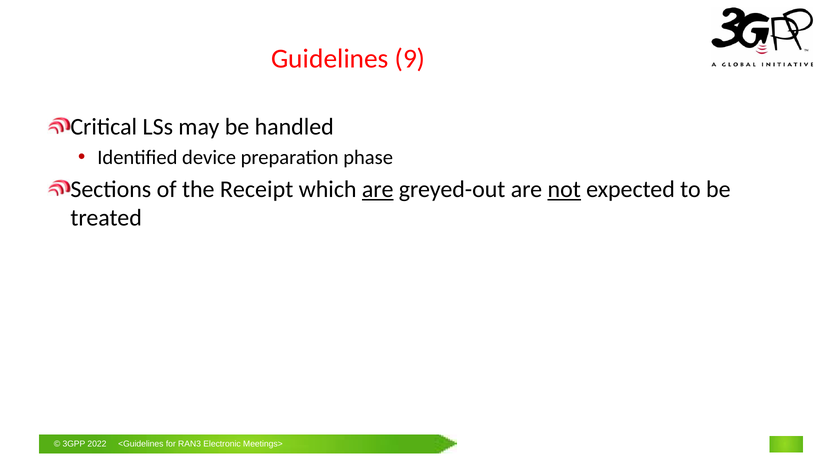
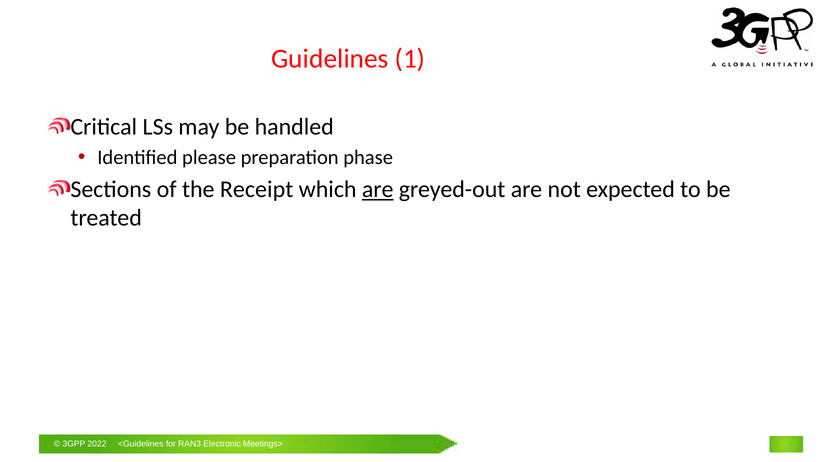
9: 9 -> 1 (410, 59)
device: device -> please (209, 158)
not underline: present -> none (564, 189)
